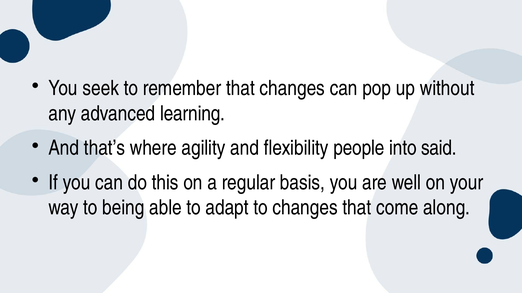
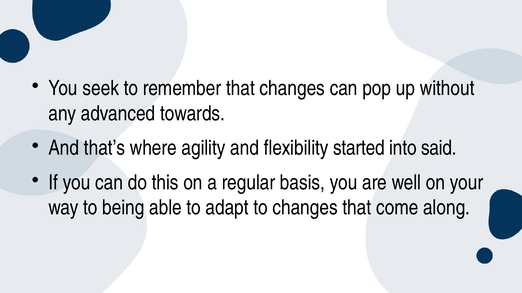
learning: learning -> towards (193, 114)
people: people -> started (359, 148)
